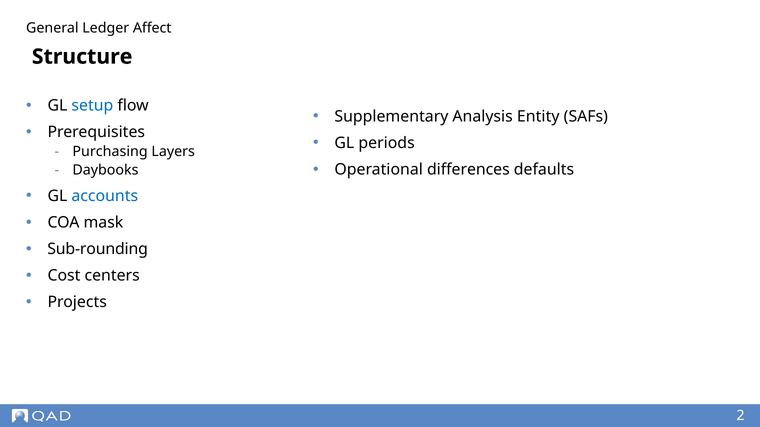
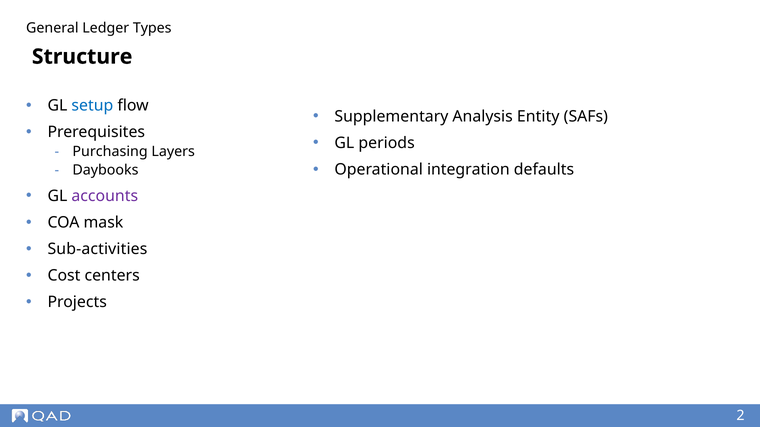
Affect: Affect -> Types (152, 28)
differences: differences -> integration (468, 170)
accounts colour: blue -> purple (105, 196)
Sub-rounding: Sub-rounding -> Sub-activities (97, 249)
